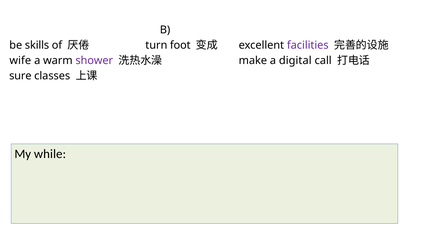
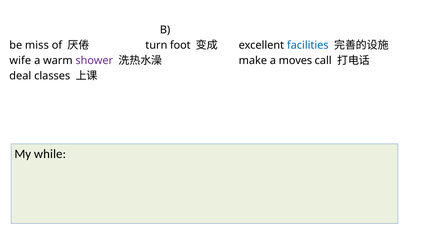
skills: skills -> miss (37, 45)
facilities colour: purple -> blue (308, 45)
digital: digital -> moves (295, 60)
sure: sure -> deal (20, 76)
